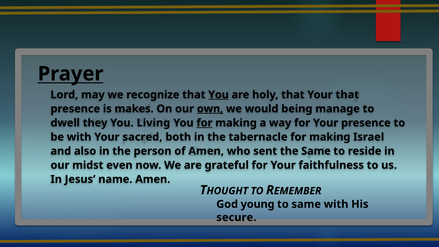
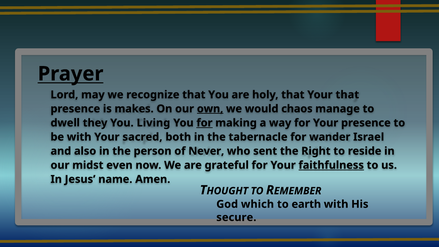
You underline: present -> none (219, 95)
being: being -> chaos (297, 109)
tabernacle for making: making -> wander (330, 137)
of Amen: Amen -> Never (206, 151)
the Same: Same -> Right (316, 151)
faithfulness underline: none -> present (331, 165)
young: young -> which (257, 204)
to same: same -> earth (306, 204)
